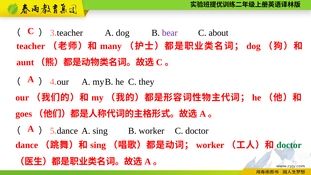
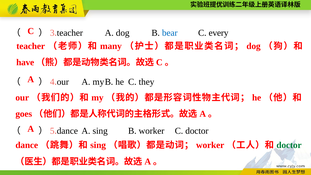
bear colour: purple -> blue (170, 33)
about: about -> every (219, 33)
aunt: aunt -> have (25, 62)
